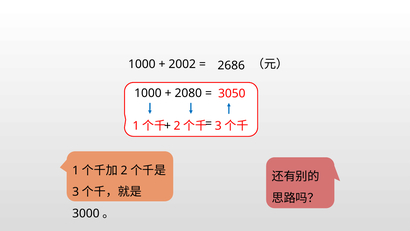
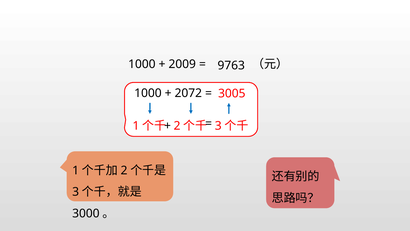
2002: 2002 -> 2009 (182, 64)
2686: 2686 -> 9763 (231, 65)
2080: 2080 -> 2072 (188, 93)
3050: 3050 -> 3005 (232, 94)
